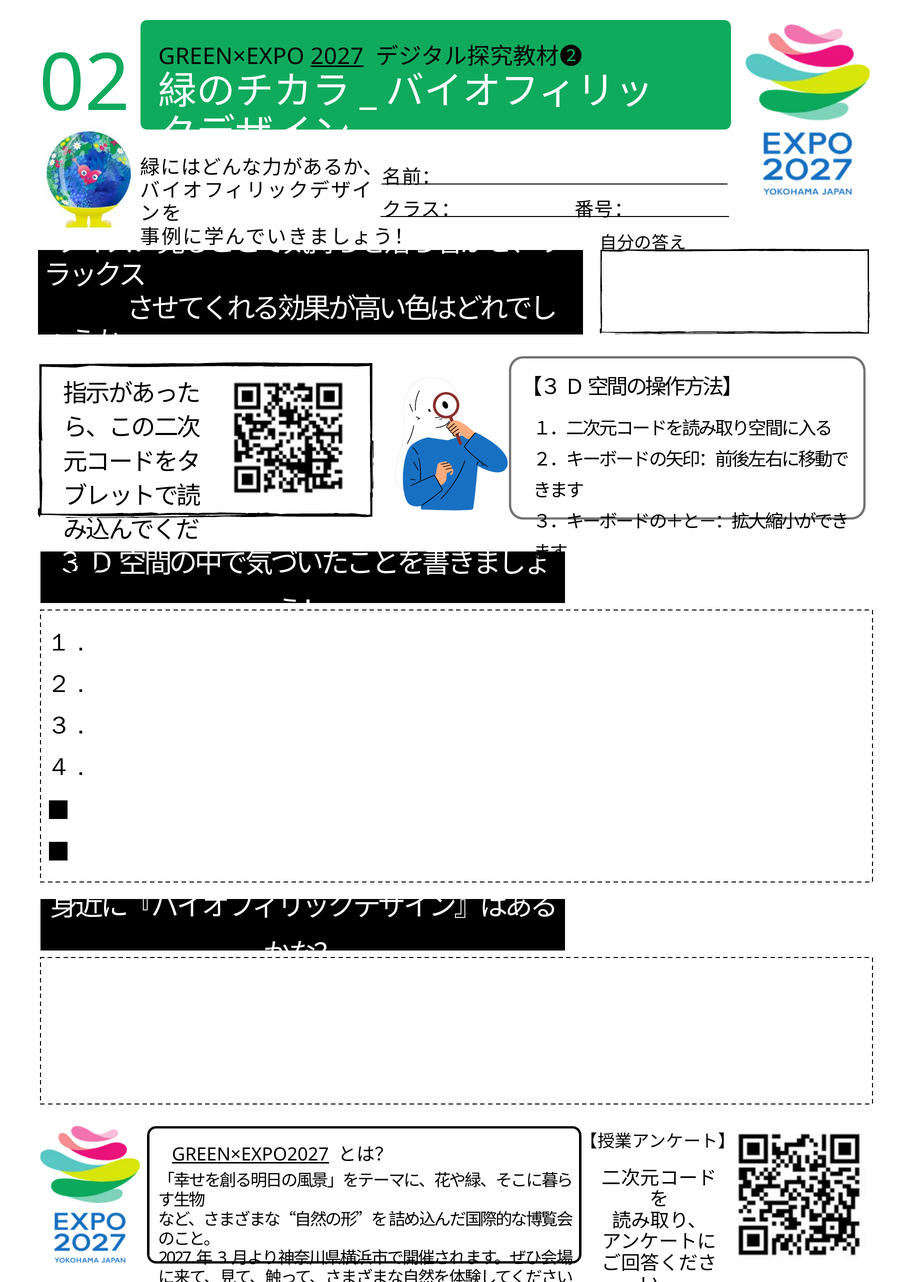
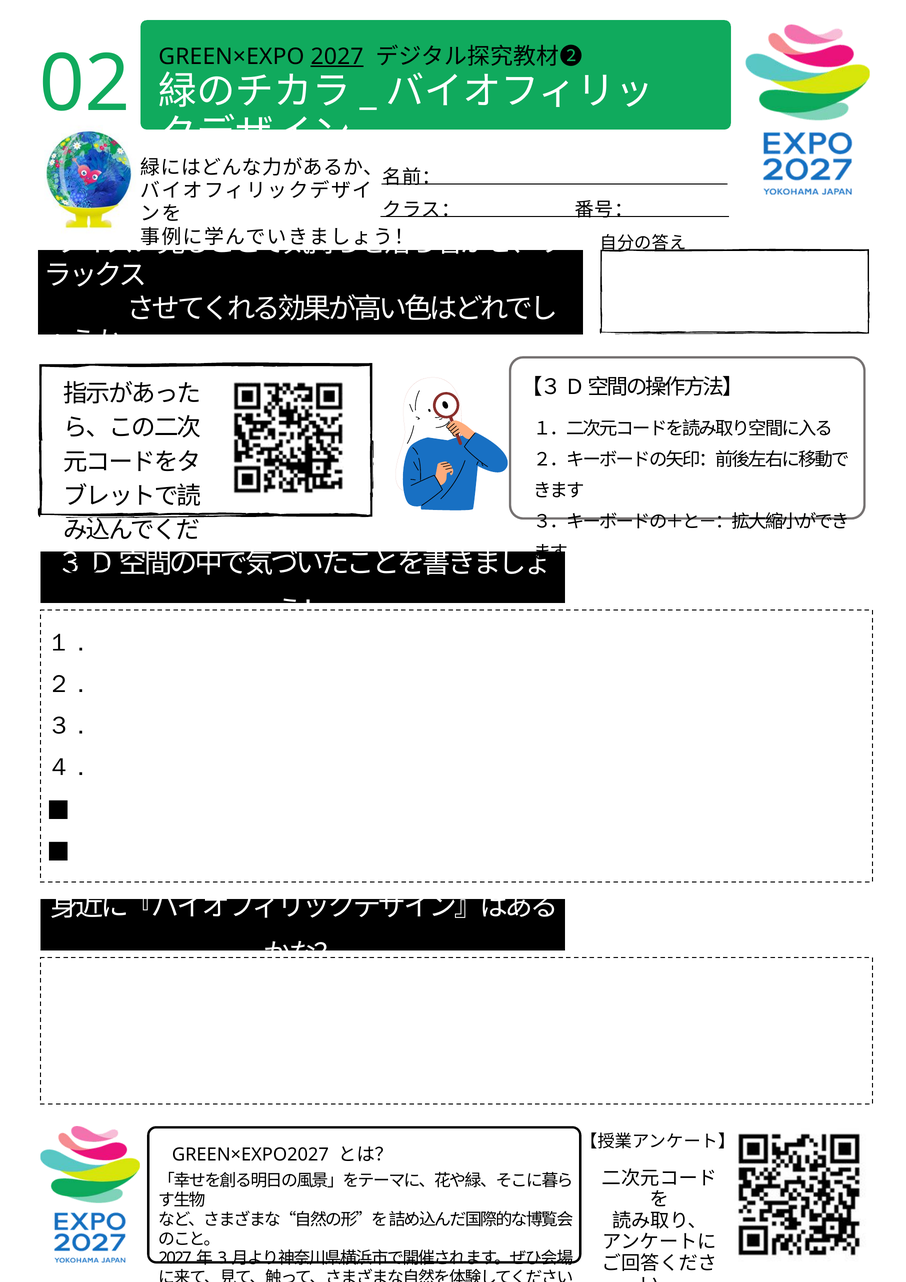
GREEN×EXPO2027 underline: present -> none (250, 1155)
